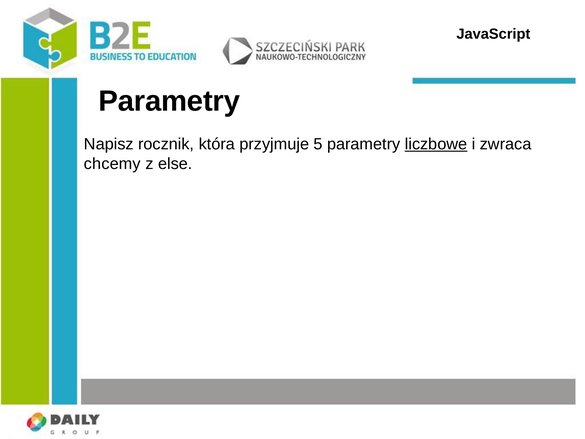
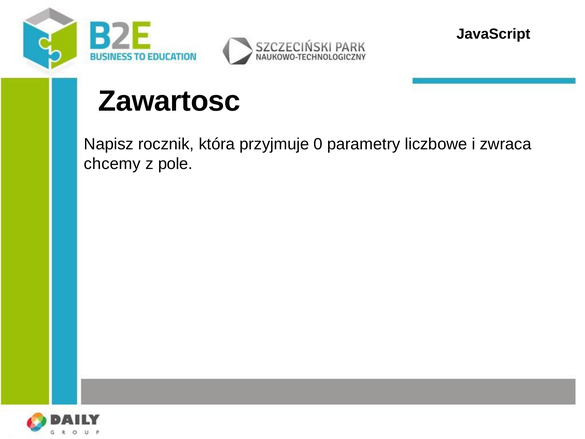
Parametry: Parametry -> Zawartosc (169, 101)
5: 5 -> 0 (318, 144)
liczbowe underline: present -> none (436, 144)
else: else -> pole (175, 164)
